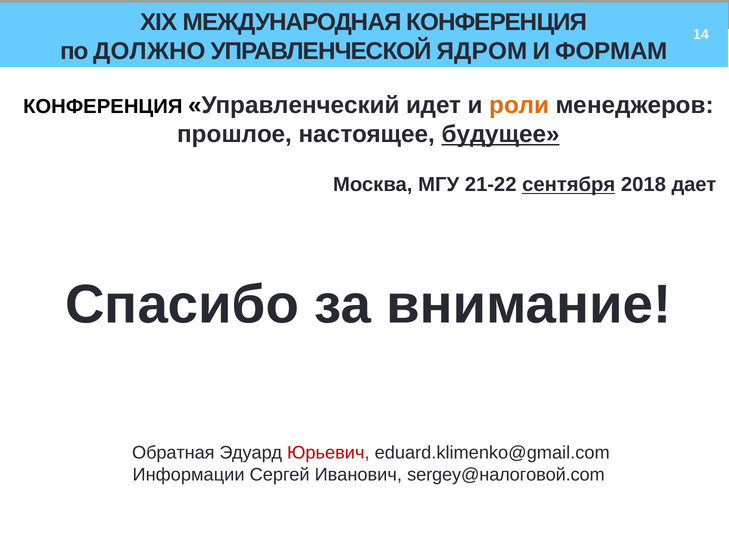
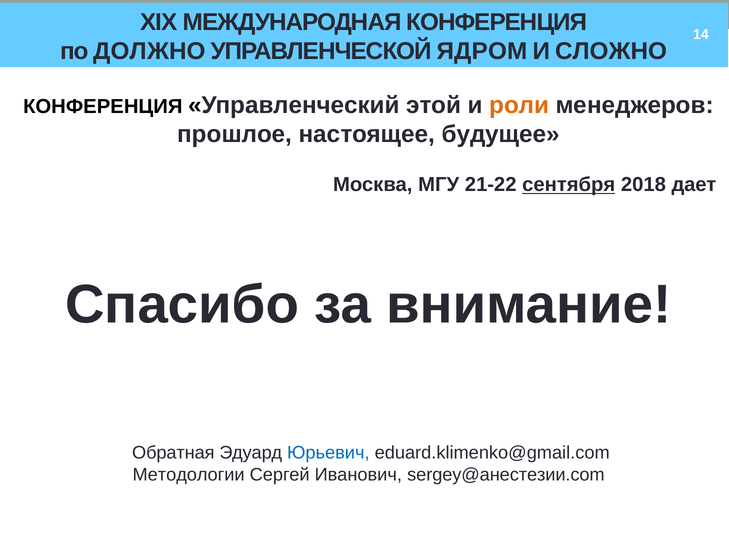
ФОРМАМ: ФОРМАМ -> СЛОЖНО (611, 51)
идет: идет -> этой (434, 105)
будущее underline: present -> none (501, 134)
Юрьевич colour: red -> blue (328, 453)
Информации: Информации -> Методологии (189, 475)
sergey@налоговой.com: sergey@налоговой.com -> sergey@анестезии.com (506, 475)
